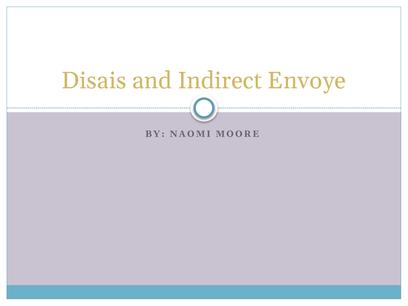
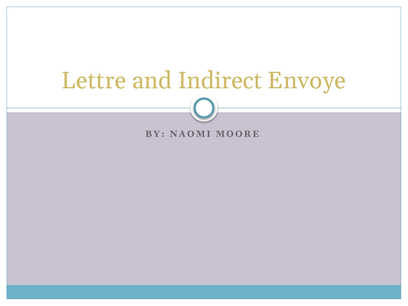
Disais: Disais -> Lettre (94, 81)
